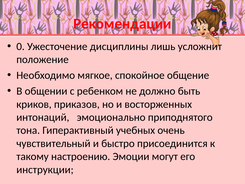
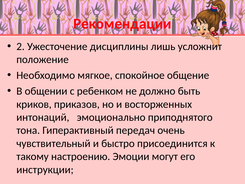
0: 0 -> 2 (20, 46)
учебных: учебных -> передач (136, 130)
